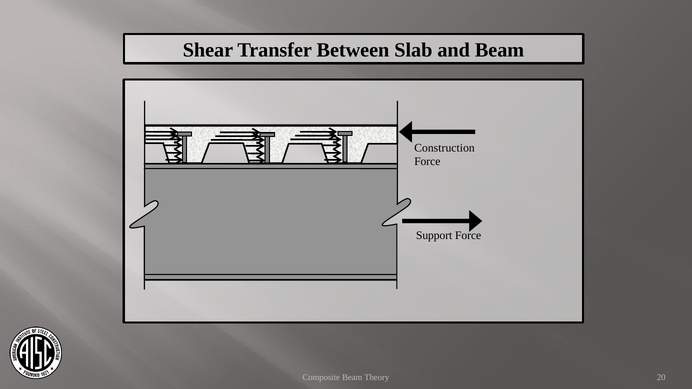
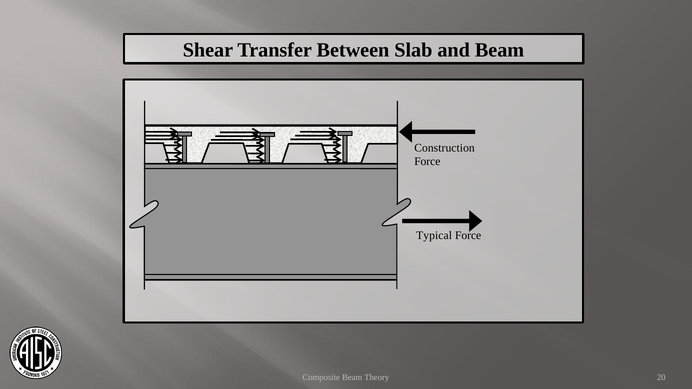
Support: Support -> Typical (434, 236)
